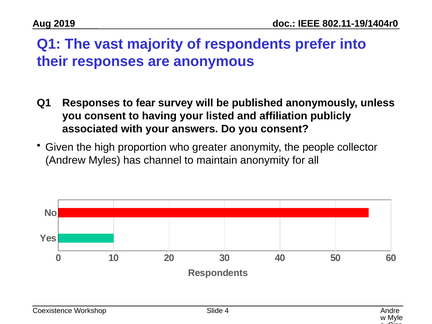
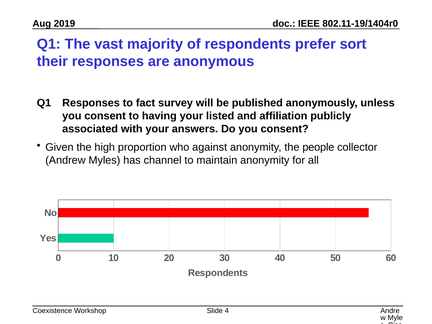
into: into -> sort (353, 44)
fear: fear -> fact (146, 103)
greater: greater -> against (210, 147)
